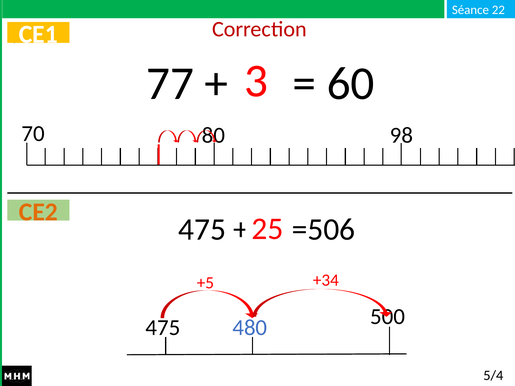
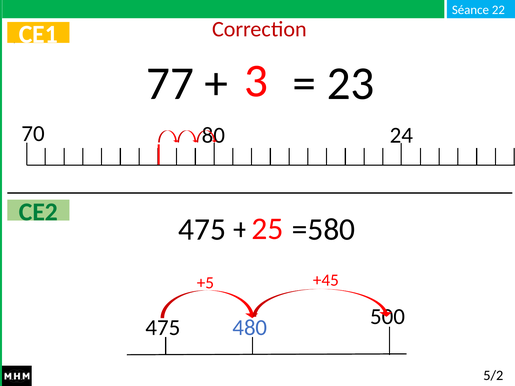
60: 60 -> 23 (351, 84)
98: 98 -> 24 (401, 135)
CE2 colour: orange -> green (38, 212)
=506: =506 -> =580 (324, 230)
+34: +34 -> +45 (326, 280)
5/4: 5/4 -> 5/2 (493, 376)
